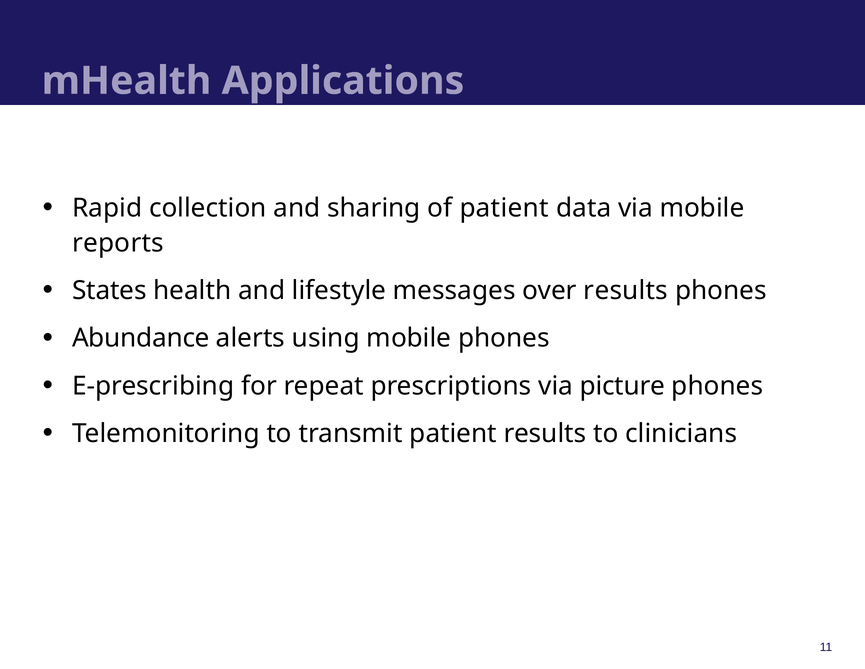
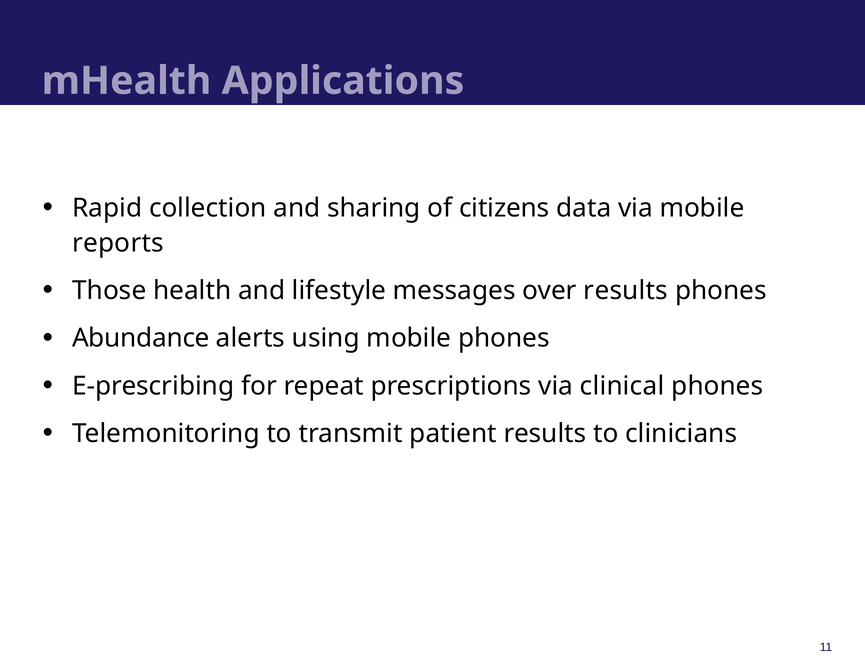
of patient: patient -> citizens (504, 208)
States: States -> Those (109, 290)
picture: picture -> clinical (622, 386)
